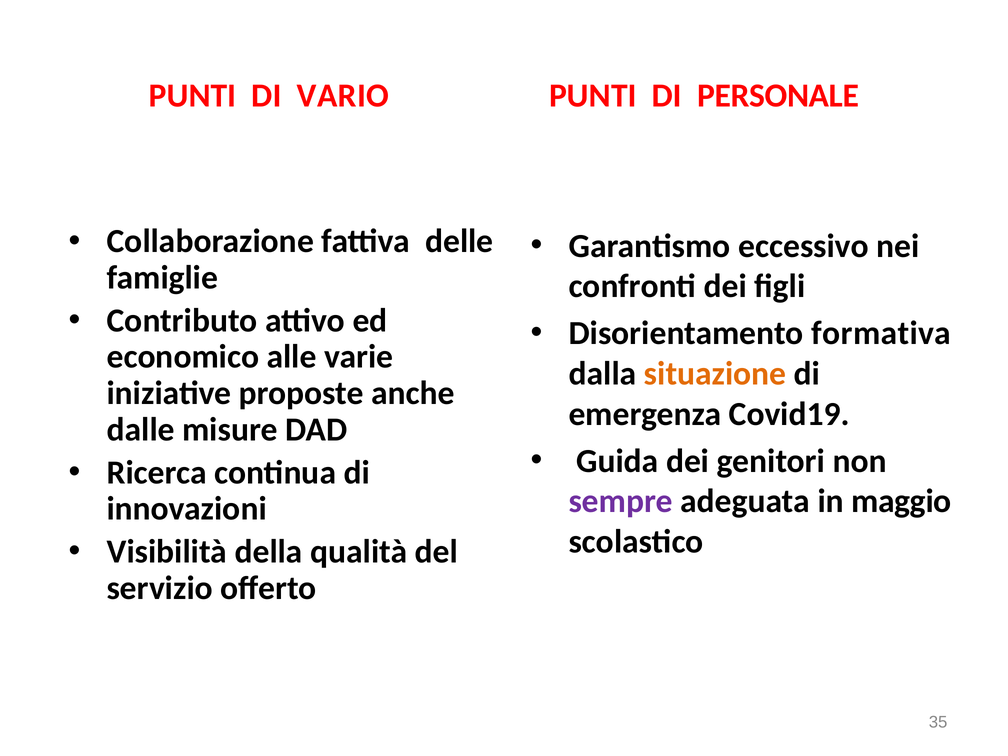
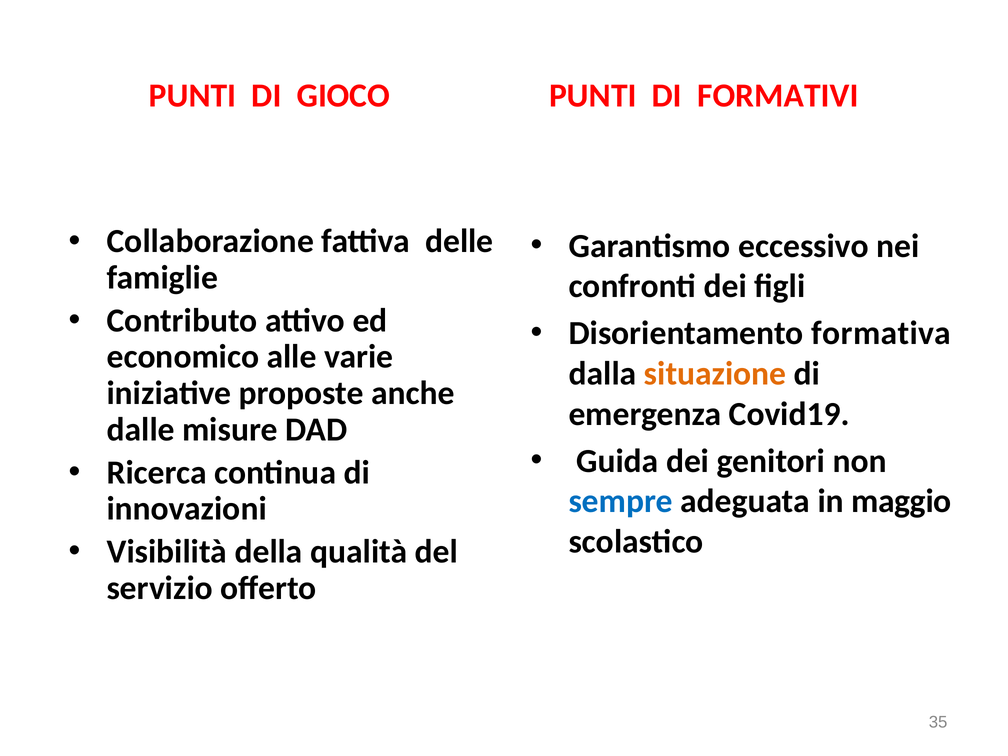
VARIO: VARIO -> GIOCO (343, 96)
PERSONALE: PERSONALE -> FORMATIVI (778, 96)
sempre colour: purple -> blue (621, 501)
